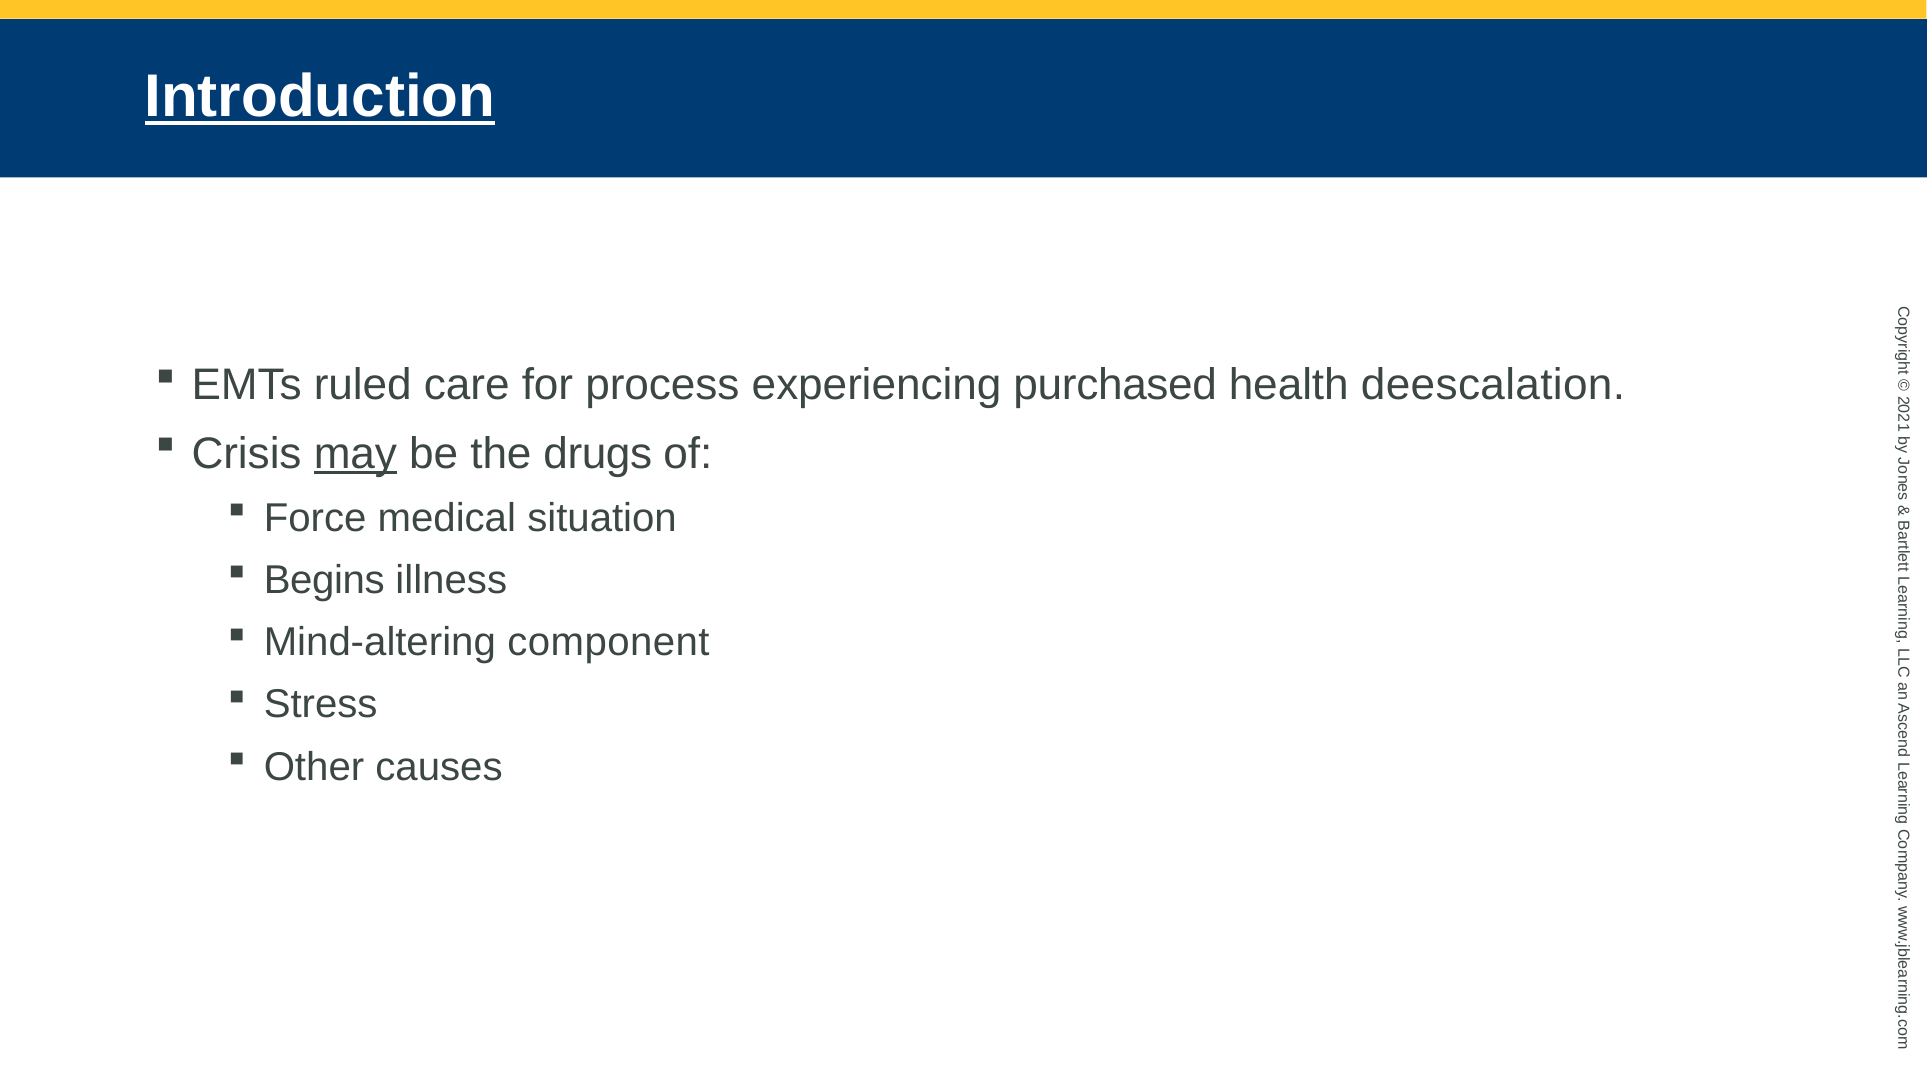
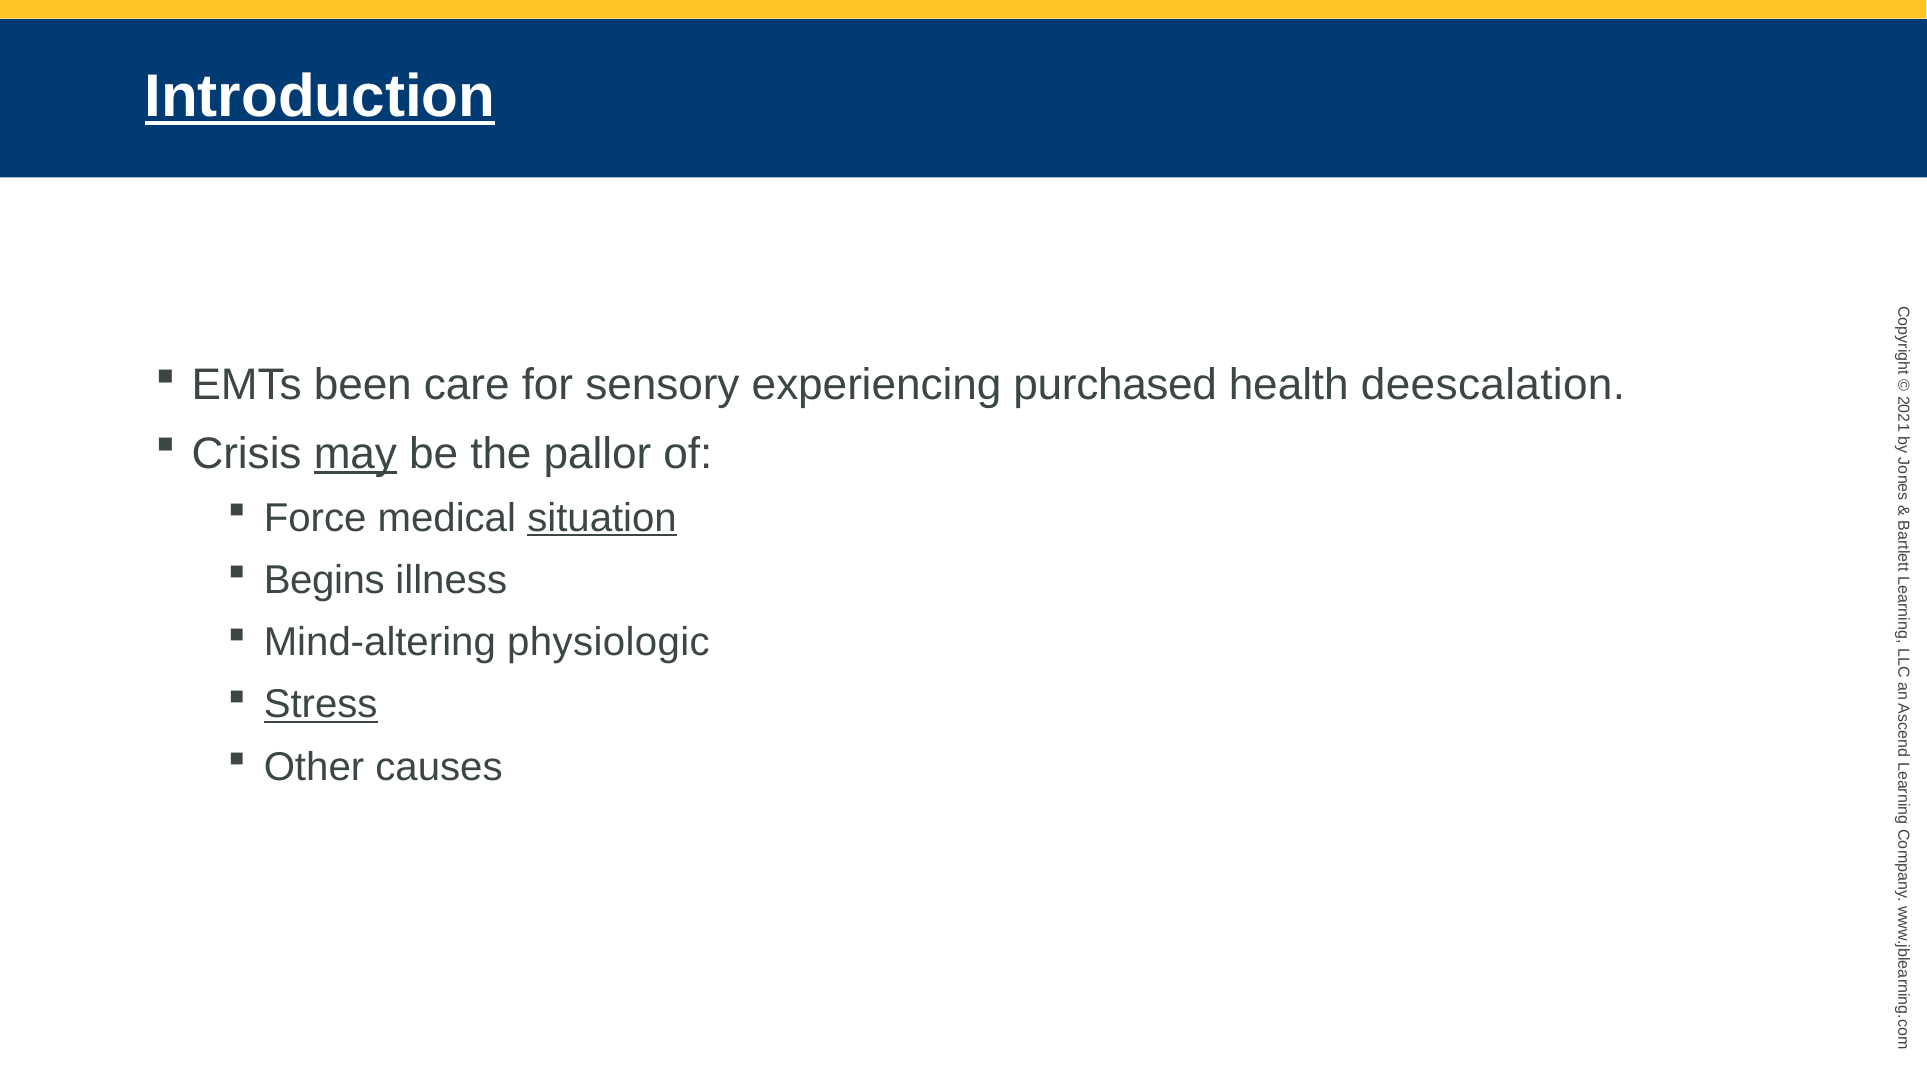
ruled: ruled -> been (363, 385)
process: process -> sensory (662, 385)
drugs: drugs -> pallor (598, 454)
situation underline: none -> present (602, 518)
component: component -> physiologic (608, 642)
Stress underline: none -> present (321, 705)
